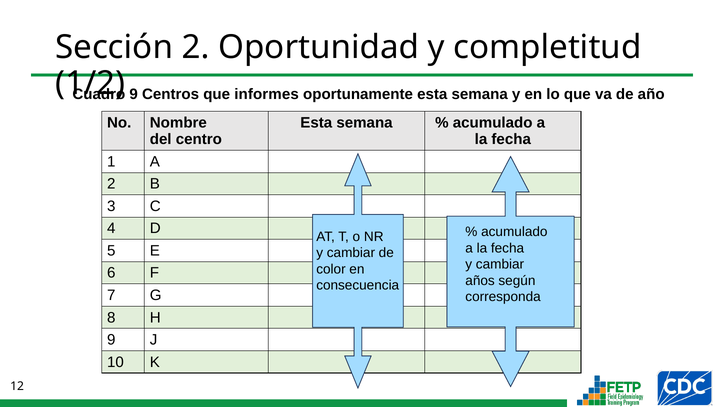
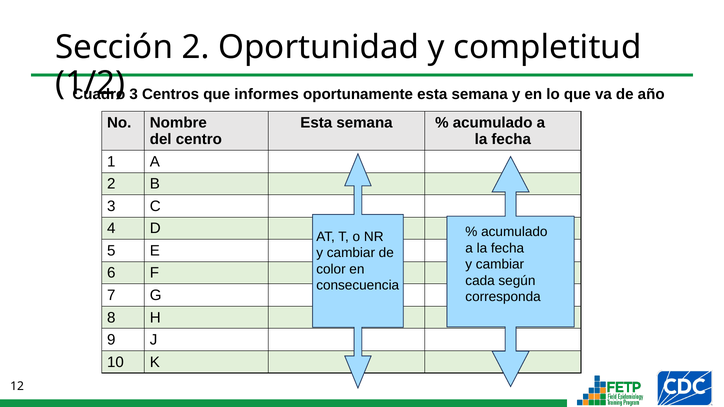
9: 9 -> 3 (134, 94)
años: años -> cada (480, 281)
